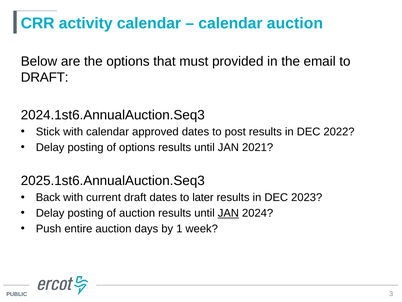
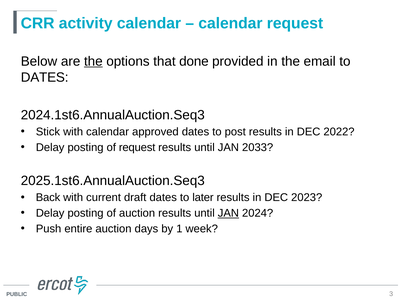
calendar auction: auction -> request (295, 23)
the underline: none -> present (93, 61)
must: must -> done (194, 61)
DRAFT: DRAFT -> DATES (45, 77)
of options: options -> request (137, 147)
2021: 2021 -> 2033 (258, 147)
